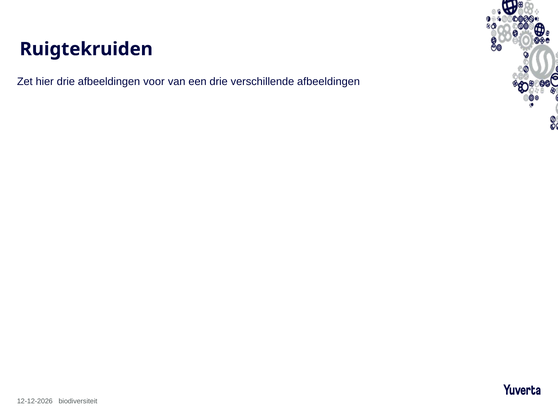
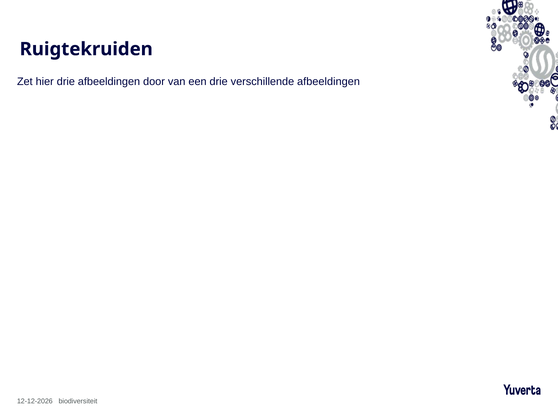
voor: voor -> door (154, 82)
